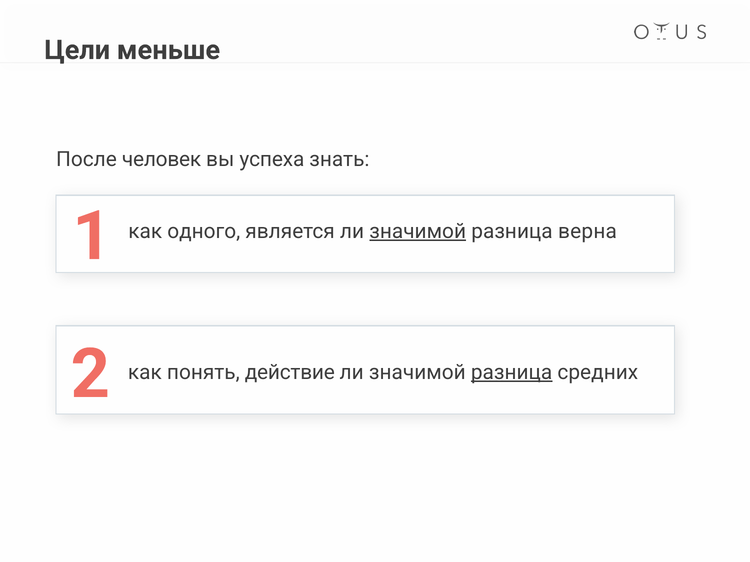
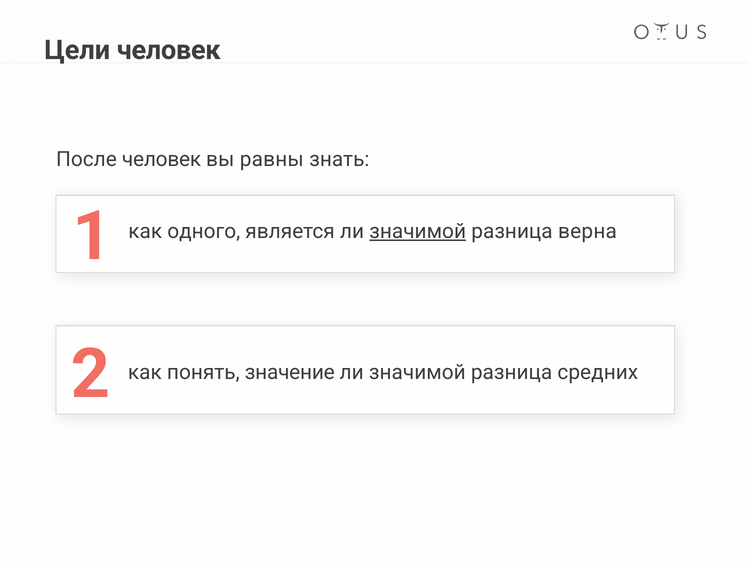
Цели меньше: меньше -> человек (169, 50)
успеха: успеха -> равны (272, 159)
действие: действие -> значение (290, 373)
разница underline: present -> none (512, 373)
